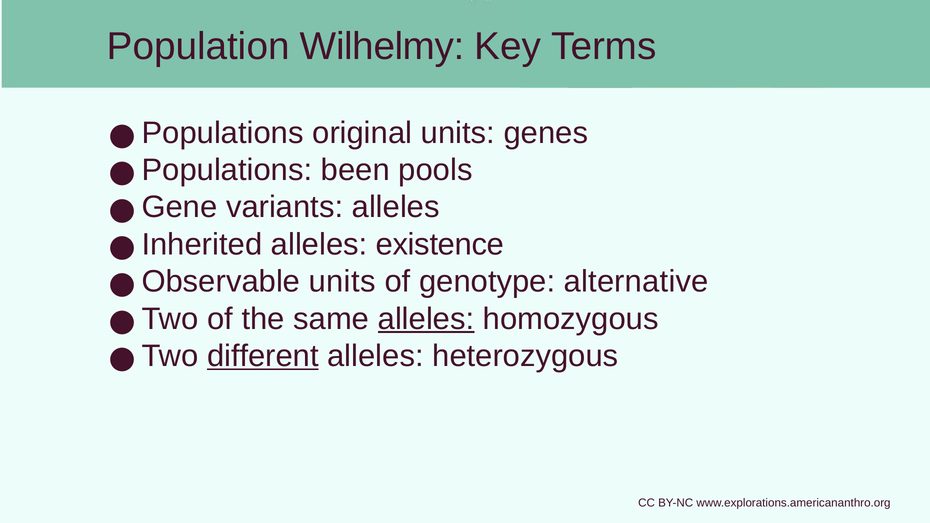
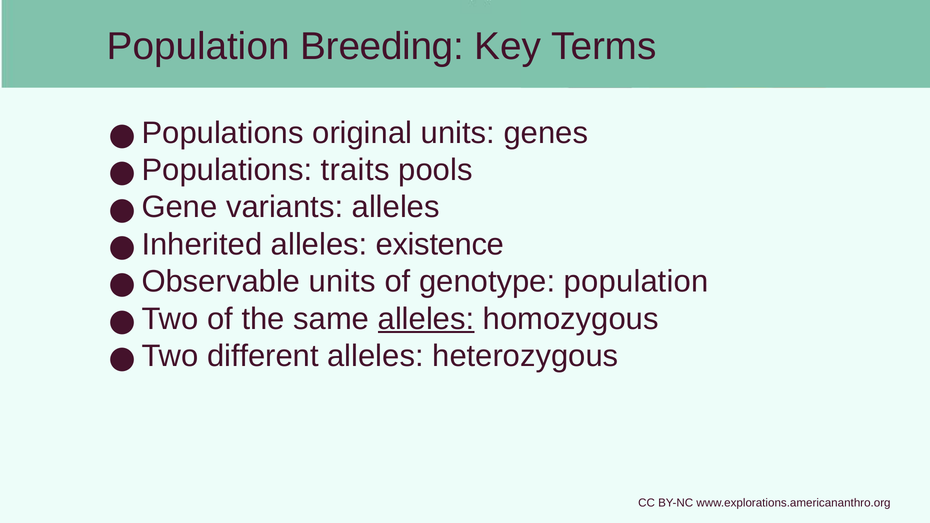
Wilhelmy: Wilhelmy -> Breeding (382, 47)
been: been -> traits (355, 170)
genotype alternative: alternative -> population (636, 282)
different underline: present -> none (263, 356)
